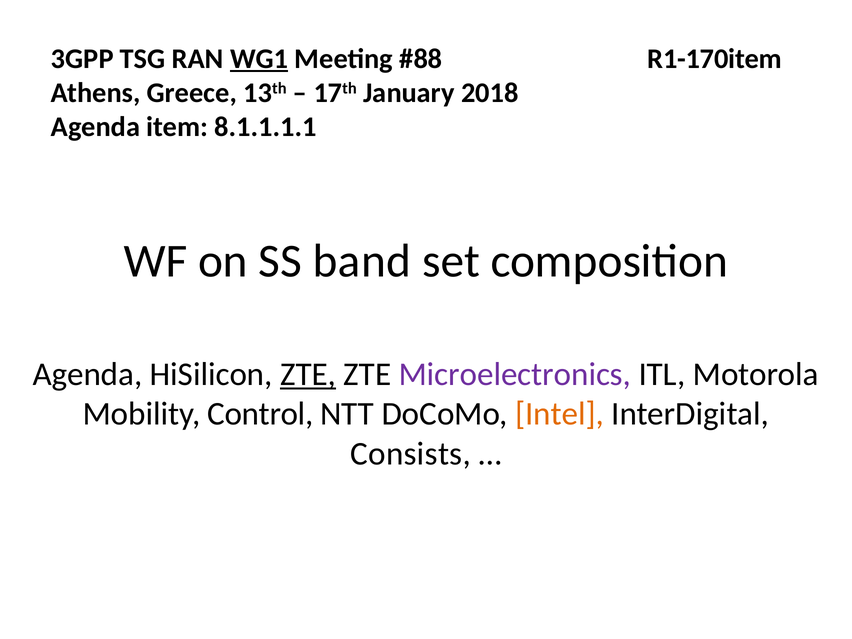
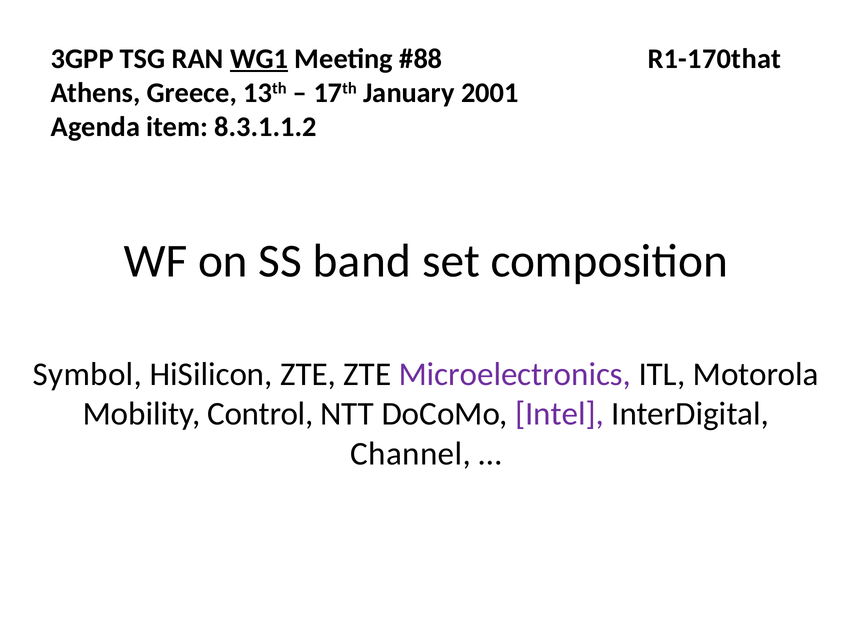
R1-170item: R1-170item -> R1-170that (714, 59)
2018: 2018 -> 2001 (490, 93)
8.1.1.1.1: 8.1.1.1.1 -> 8.3.1.1.2 (266, 127)
Agenda: Agenda -> Symbol (87, 374)
ZTE underline: present -> none (308, 374)
Intel colour: orange -> purple (560, 414)
Consists: Consists -> Channel (411, 454)
